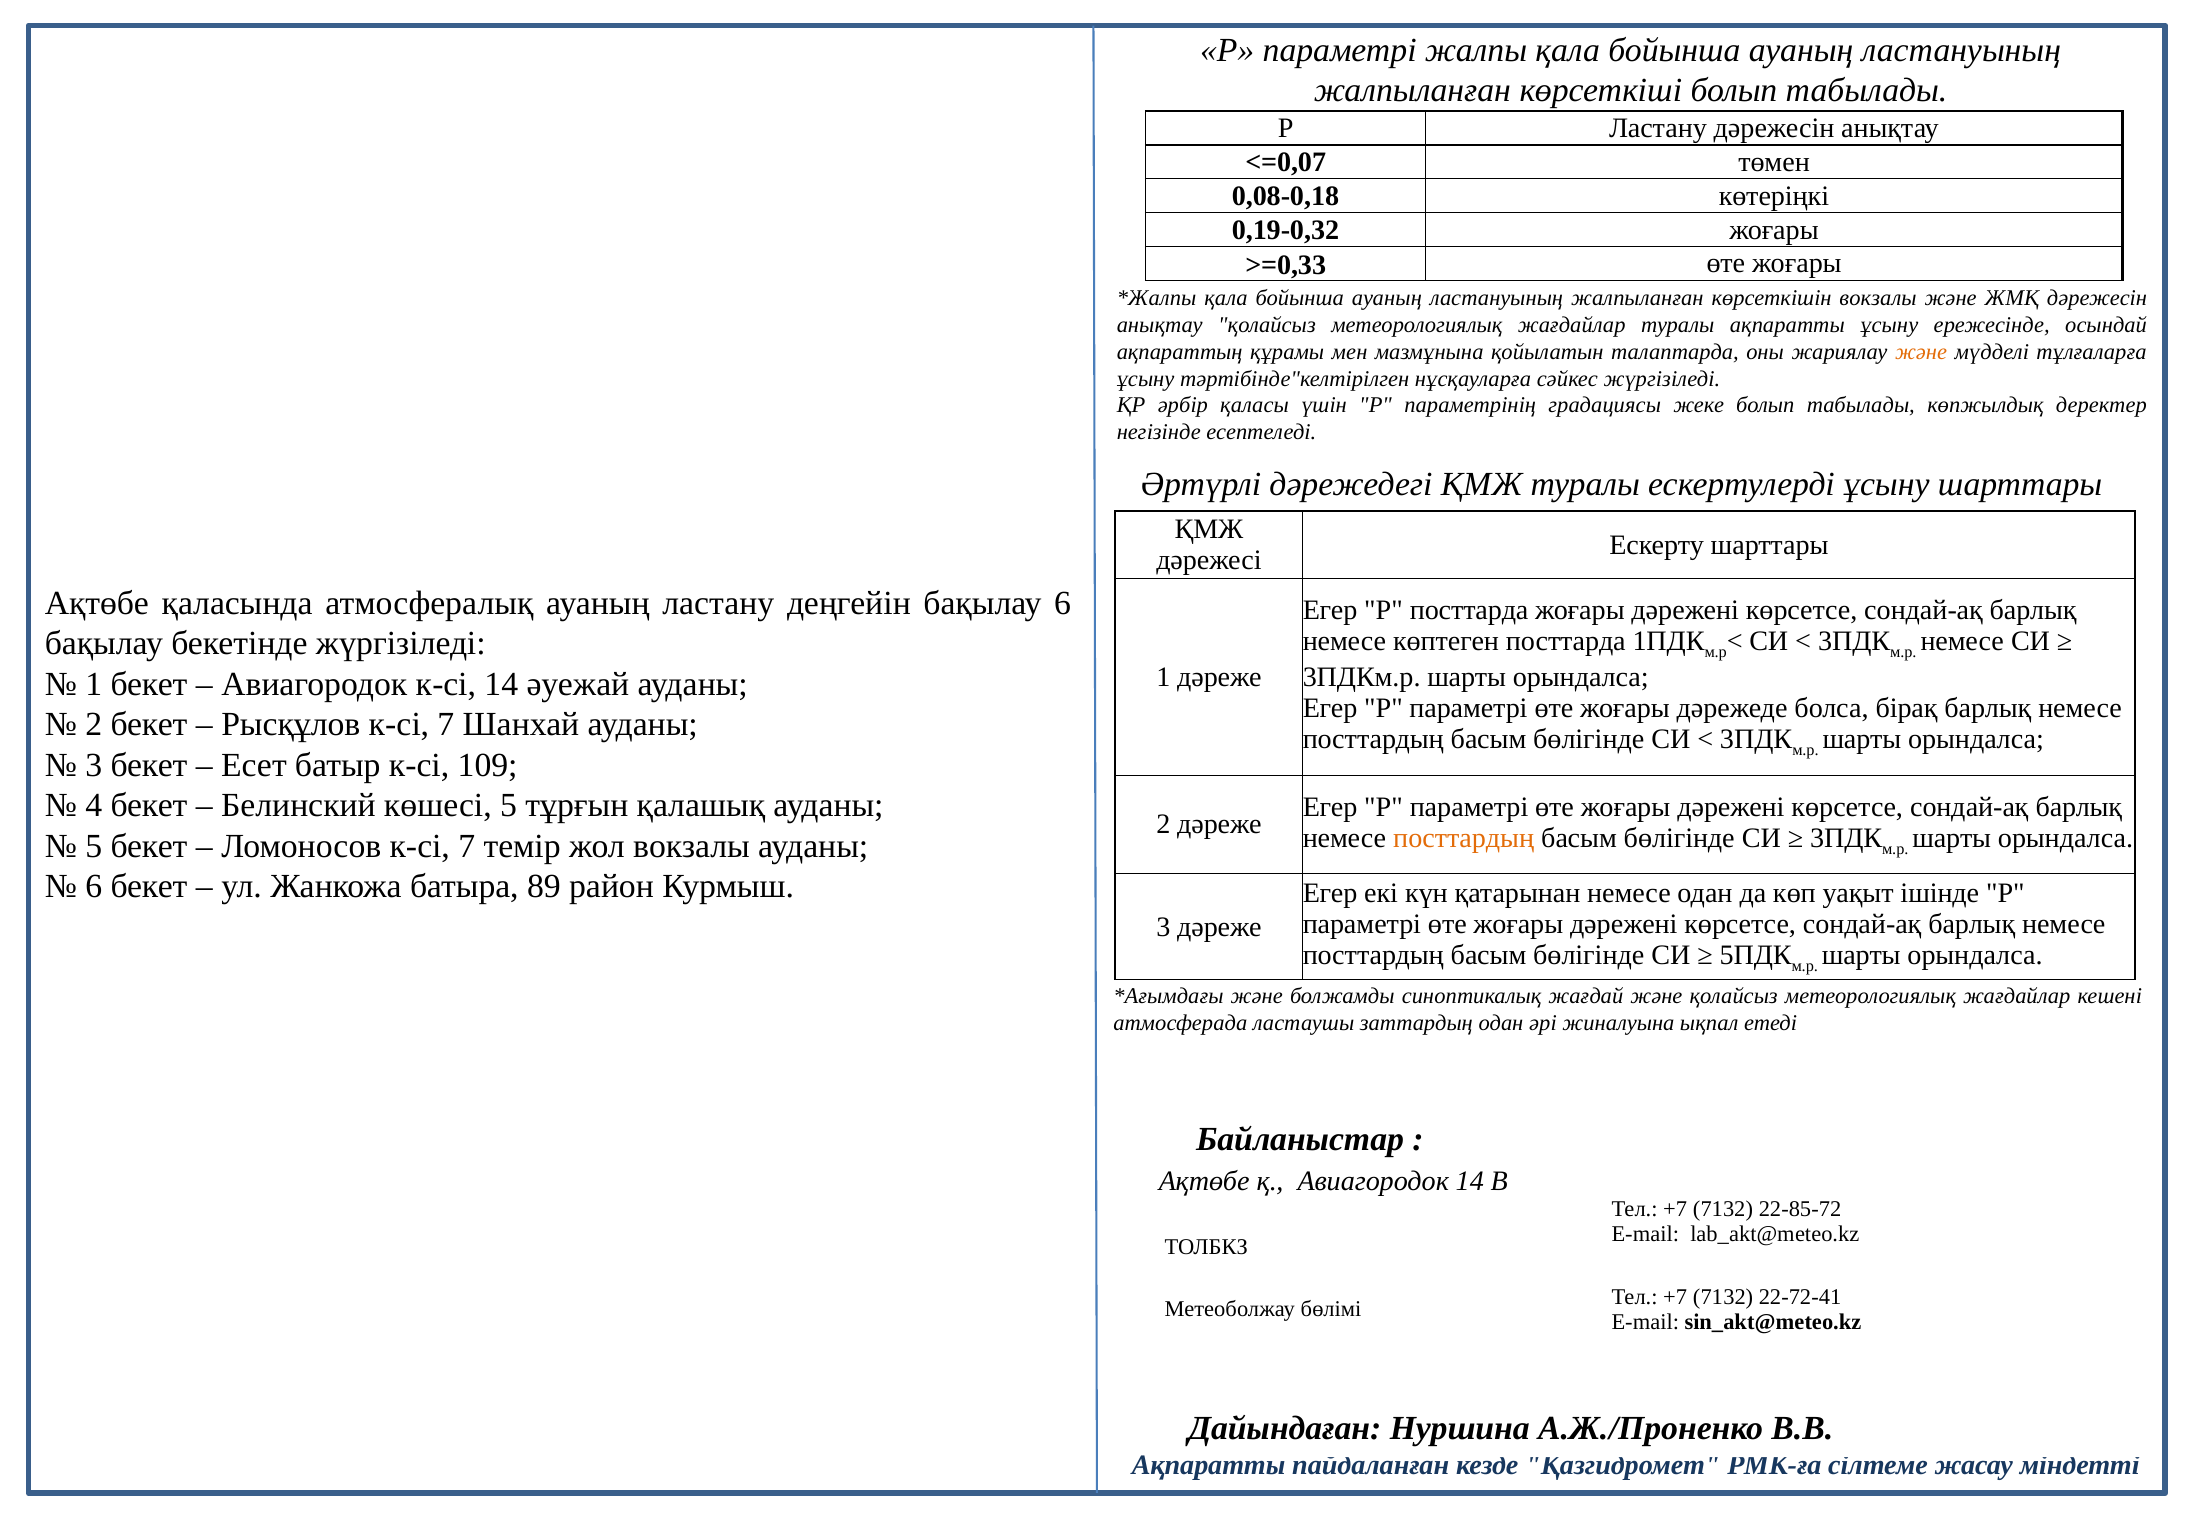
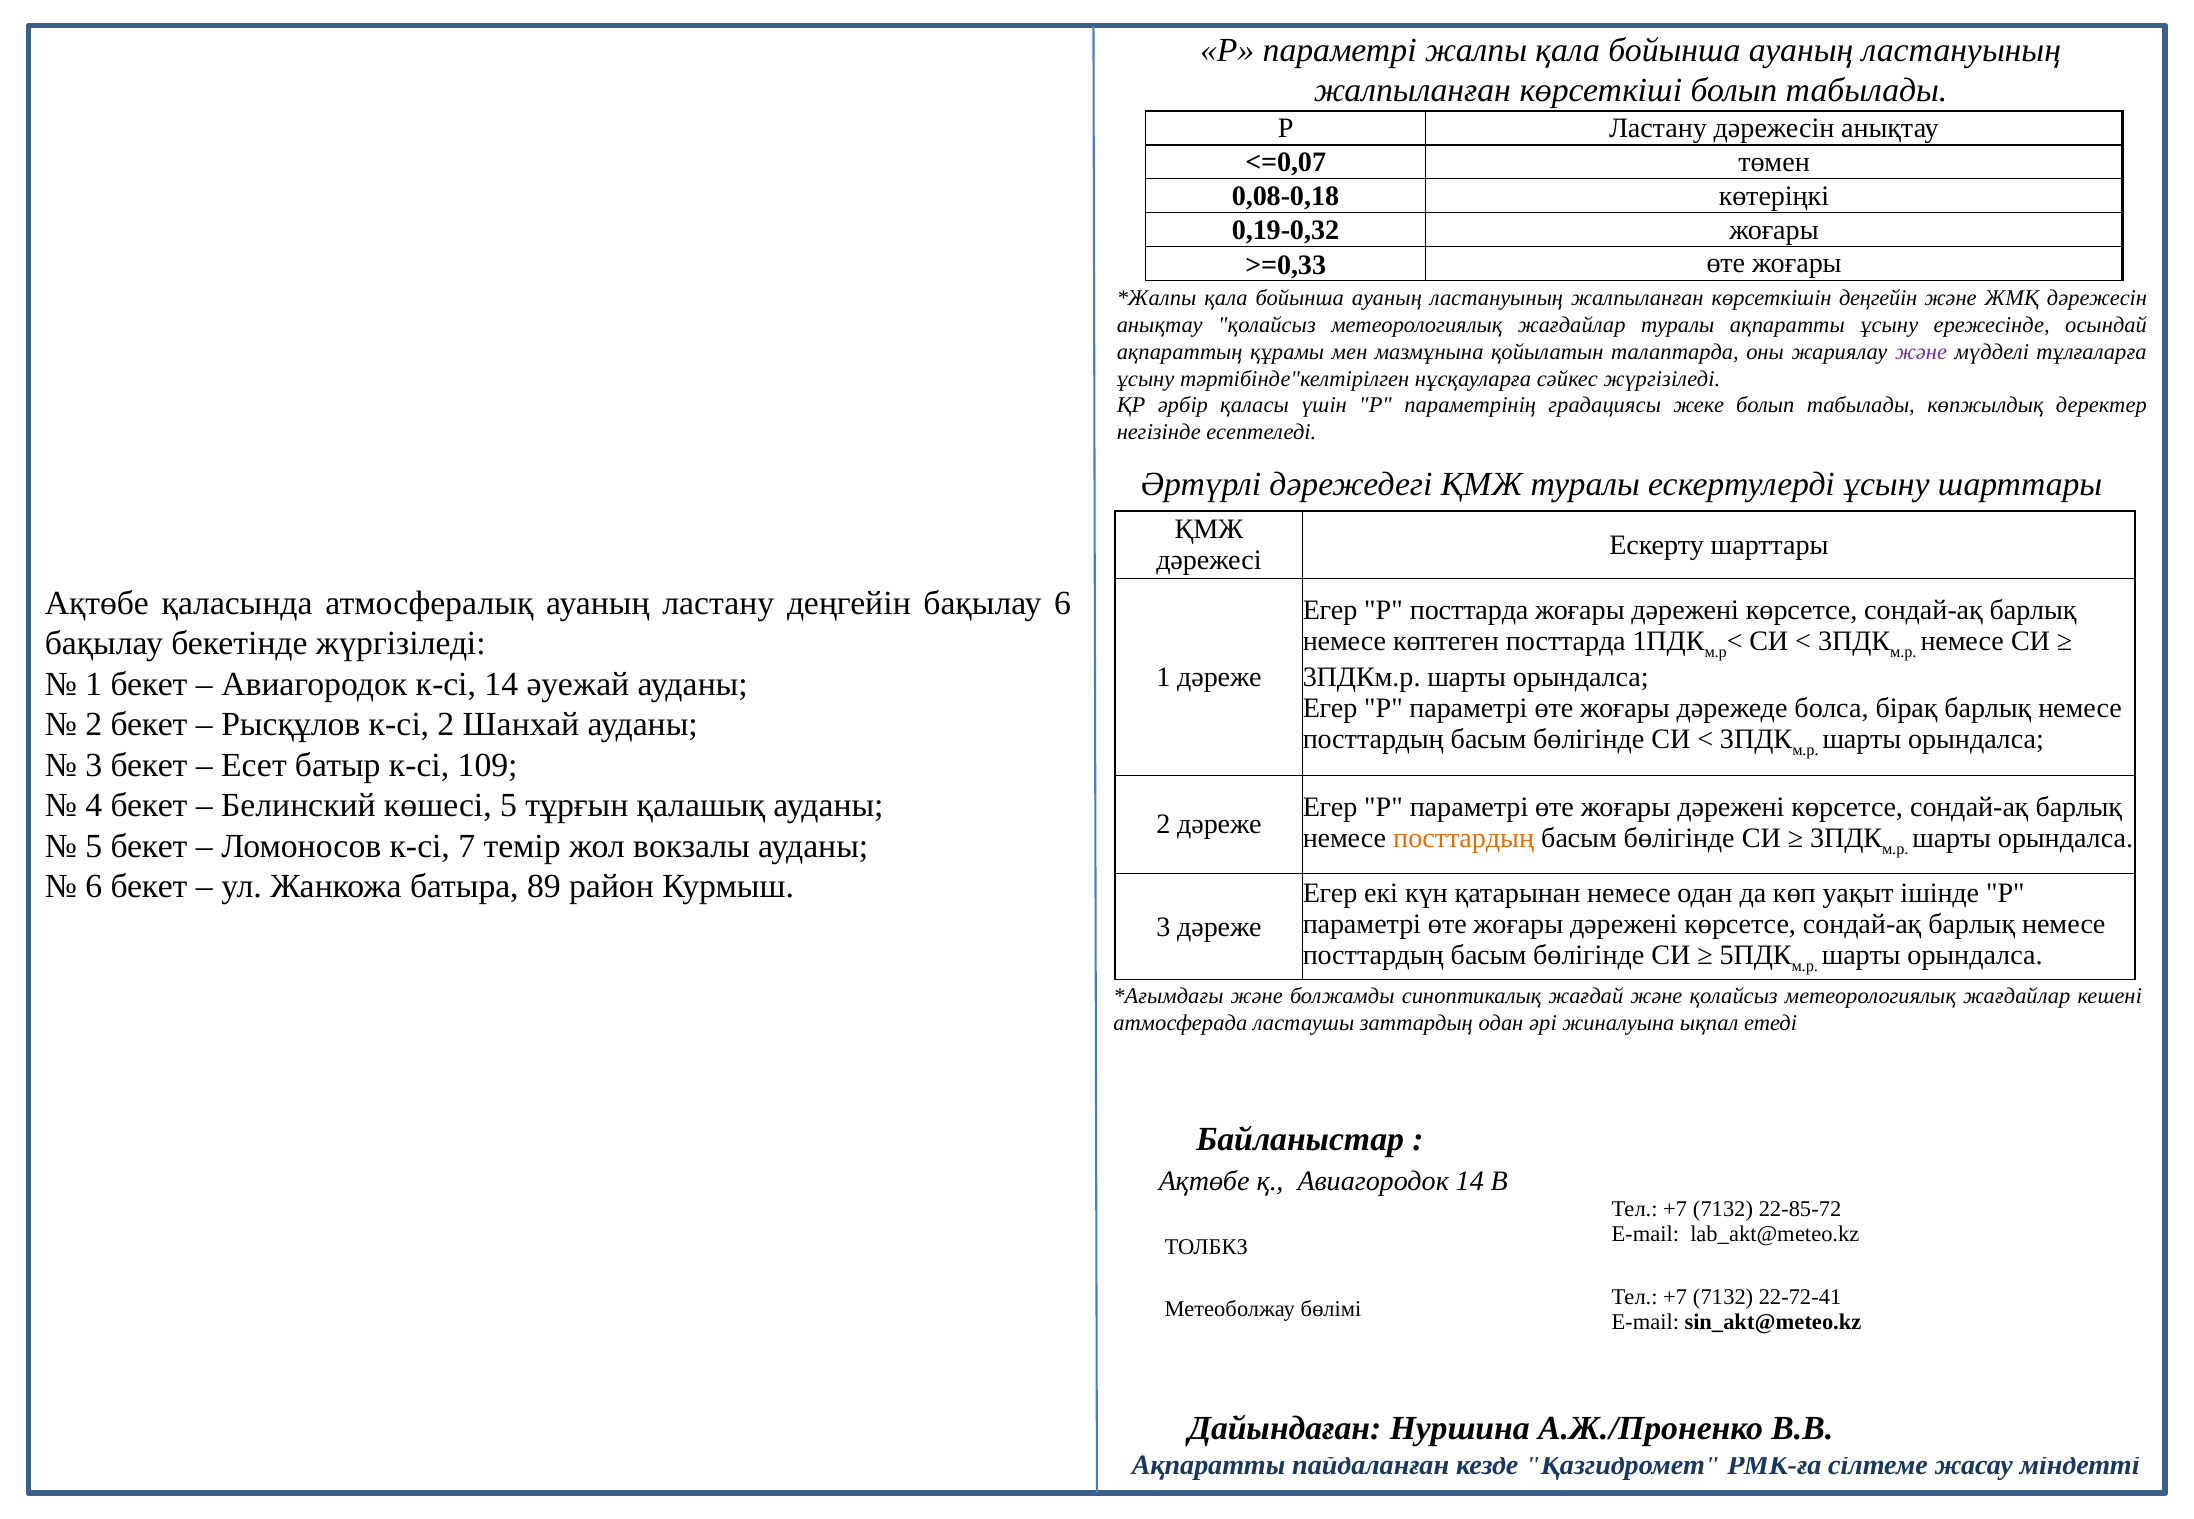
көрсеткішін вокзалы: вокзалы -> деңгейін (1878, 298)
және colour: orange -> purple (1921, 352)
Рысқұлов к-сі 7: 7 -> 2 (446, 724)
